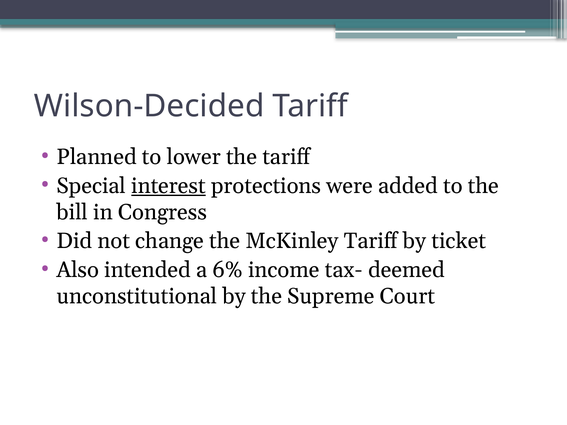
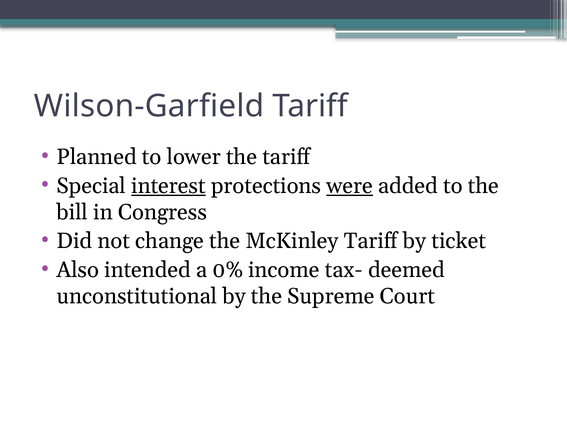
Wilson-Decided: Wilson-Decided -> Wilson-Garfield (149, 106)
were underline: none -> present (350, 186)
6%: 6% -> 0% (228, 270)
